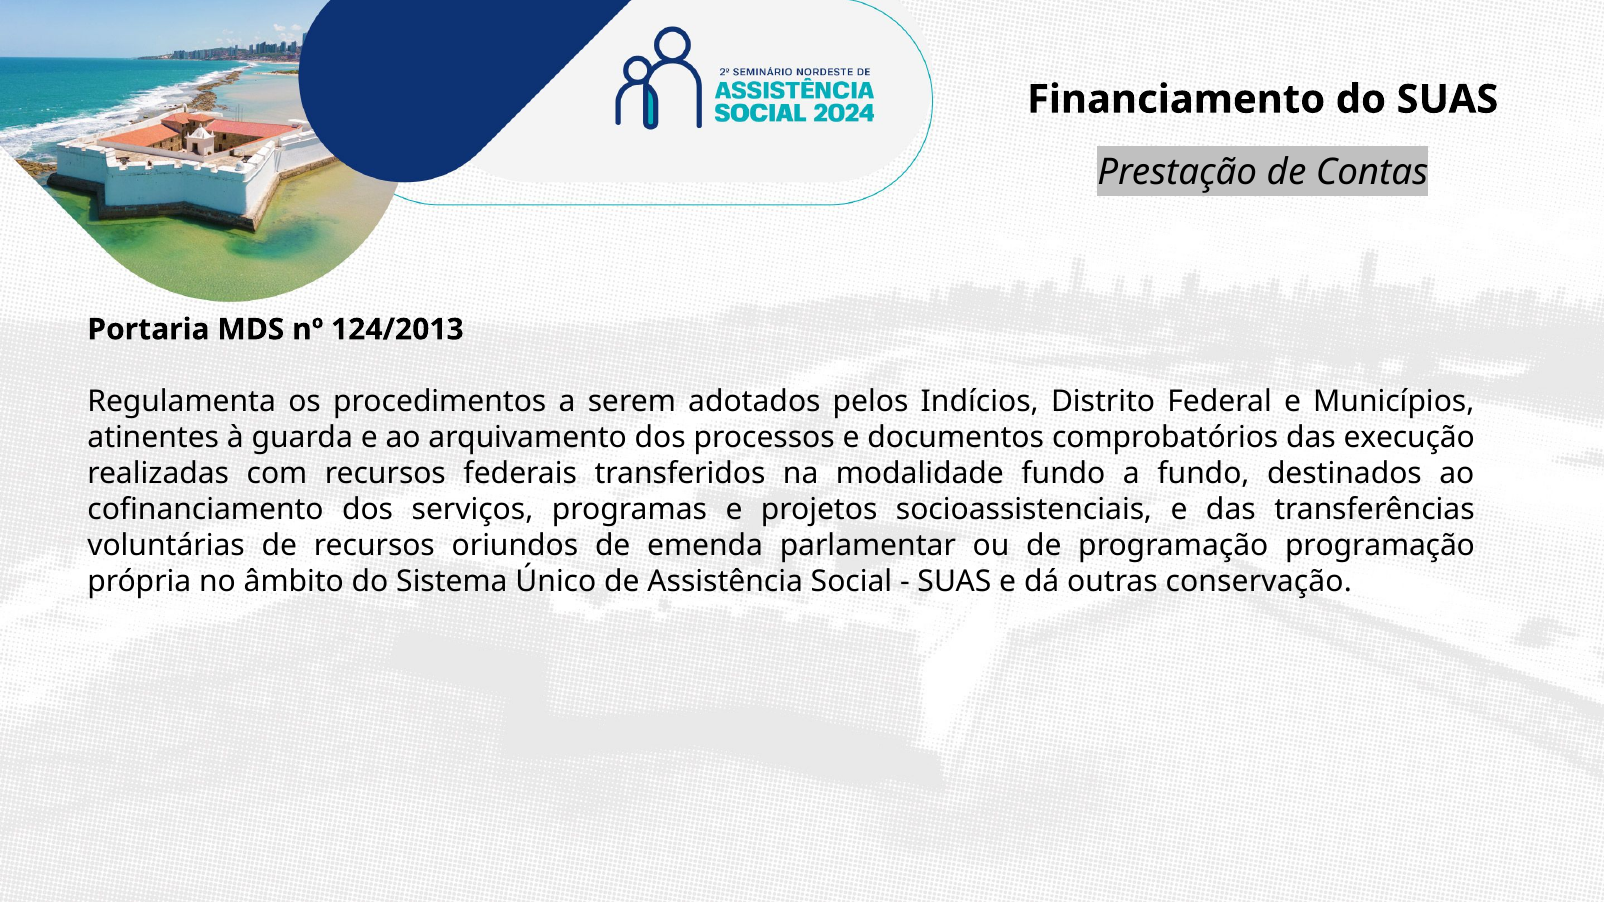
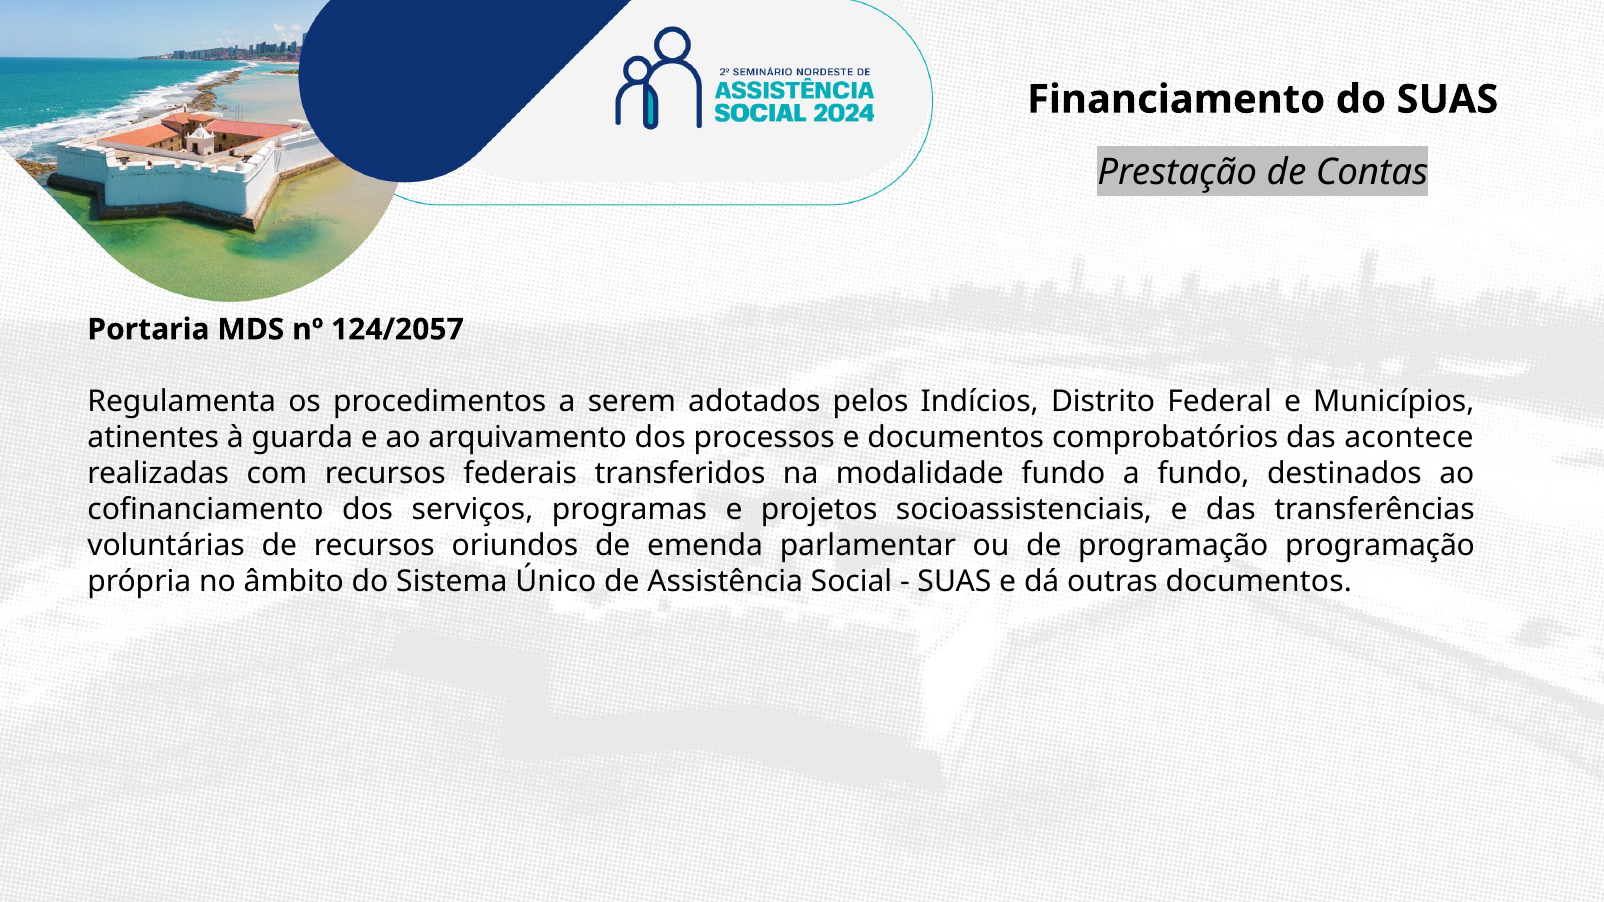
124/2013: 124/2013 -> 124/2057 (397, 330)
execução: execução -> acontece (1409, 438)
outras conservação: conservação -> documentos (1259, 582)
